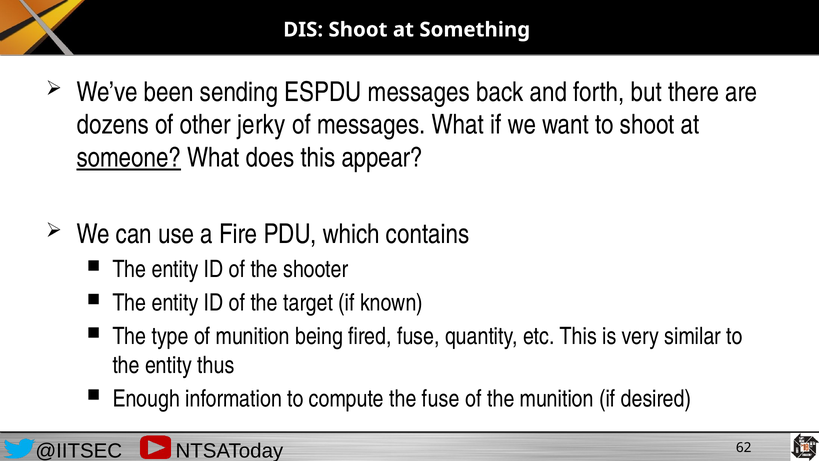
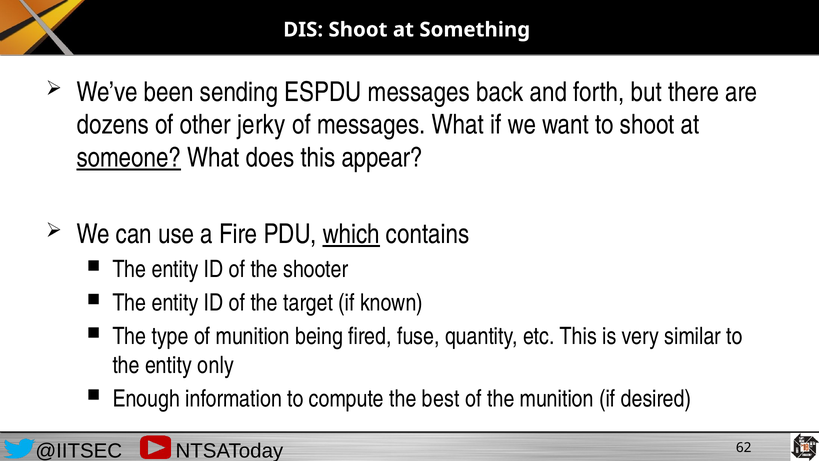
which underline: none -> present (351, 234)
thus: thus -> only (216, 365)
the fuse: fuse -> best (441, 398)
